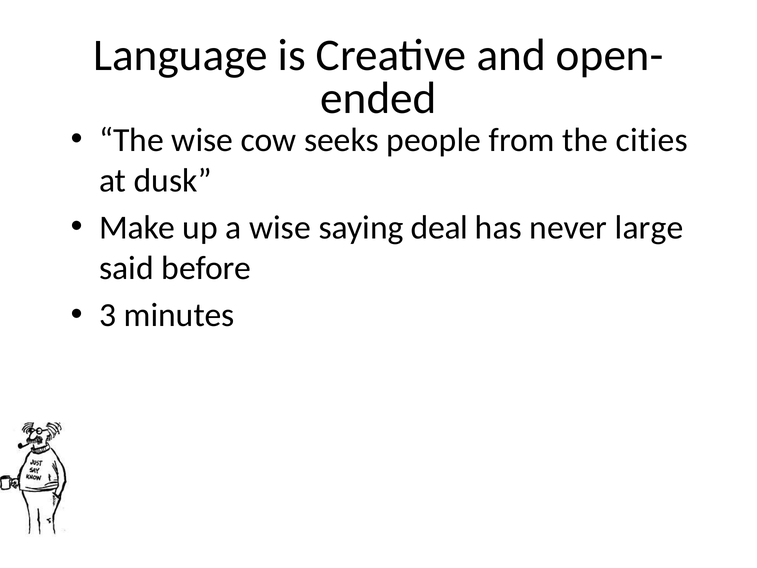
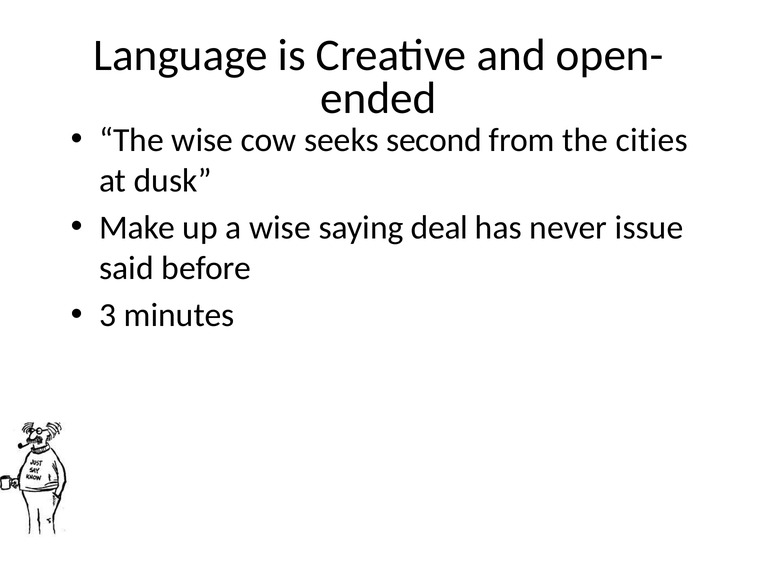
people: people -> second (434, 140)
large: large -> issue (649, 227)
